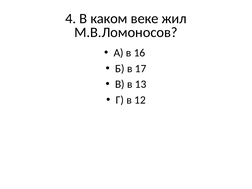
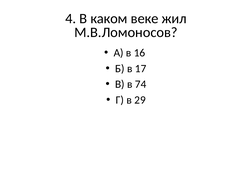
13: 13 -> 74 (141, 84)
12: 12 -> 29 (140, 100)
